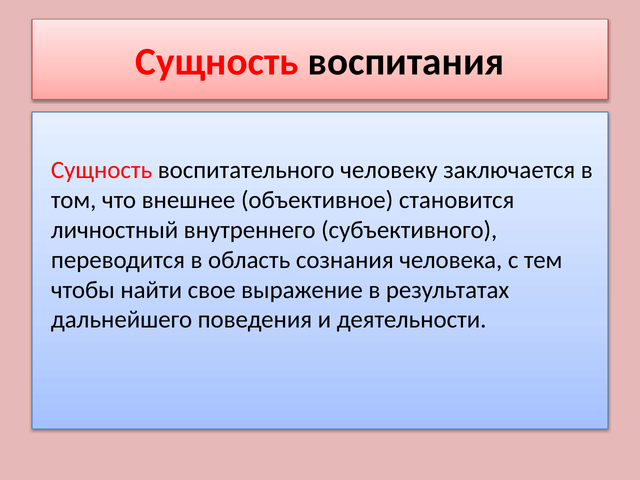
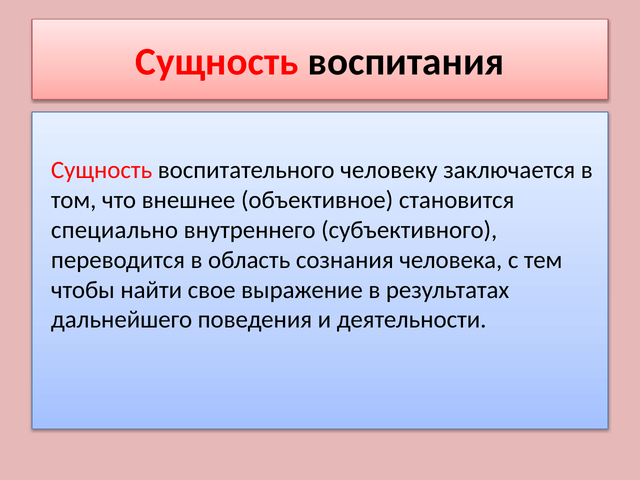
личностный: личностный -> специально (115, 230)
